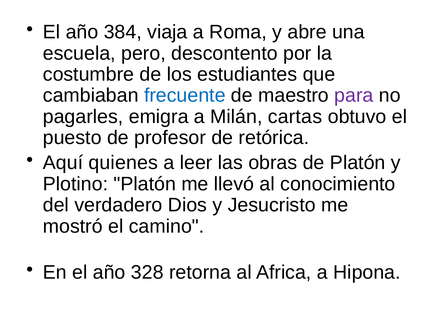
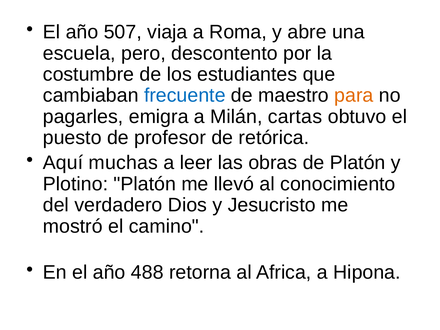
384: 384 -> 507 (123, 32)
para colour: purple -> orange (354, 96)
quienes: quienes -> muchas (123, 163)
328: 328 -> 488 (147, 272)
